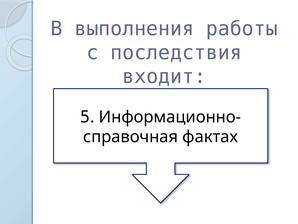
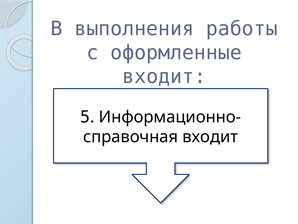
последствия: последствия -> оформленные (176, 53)
фактах: фактах -> входит (210, 137)
